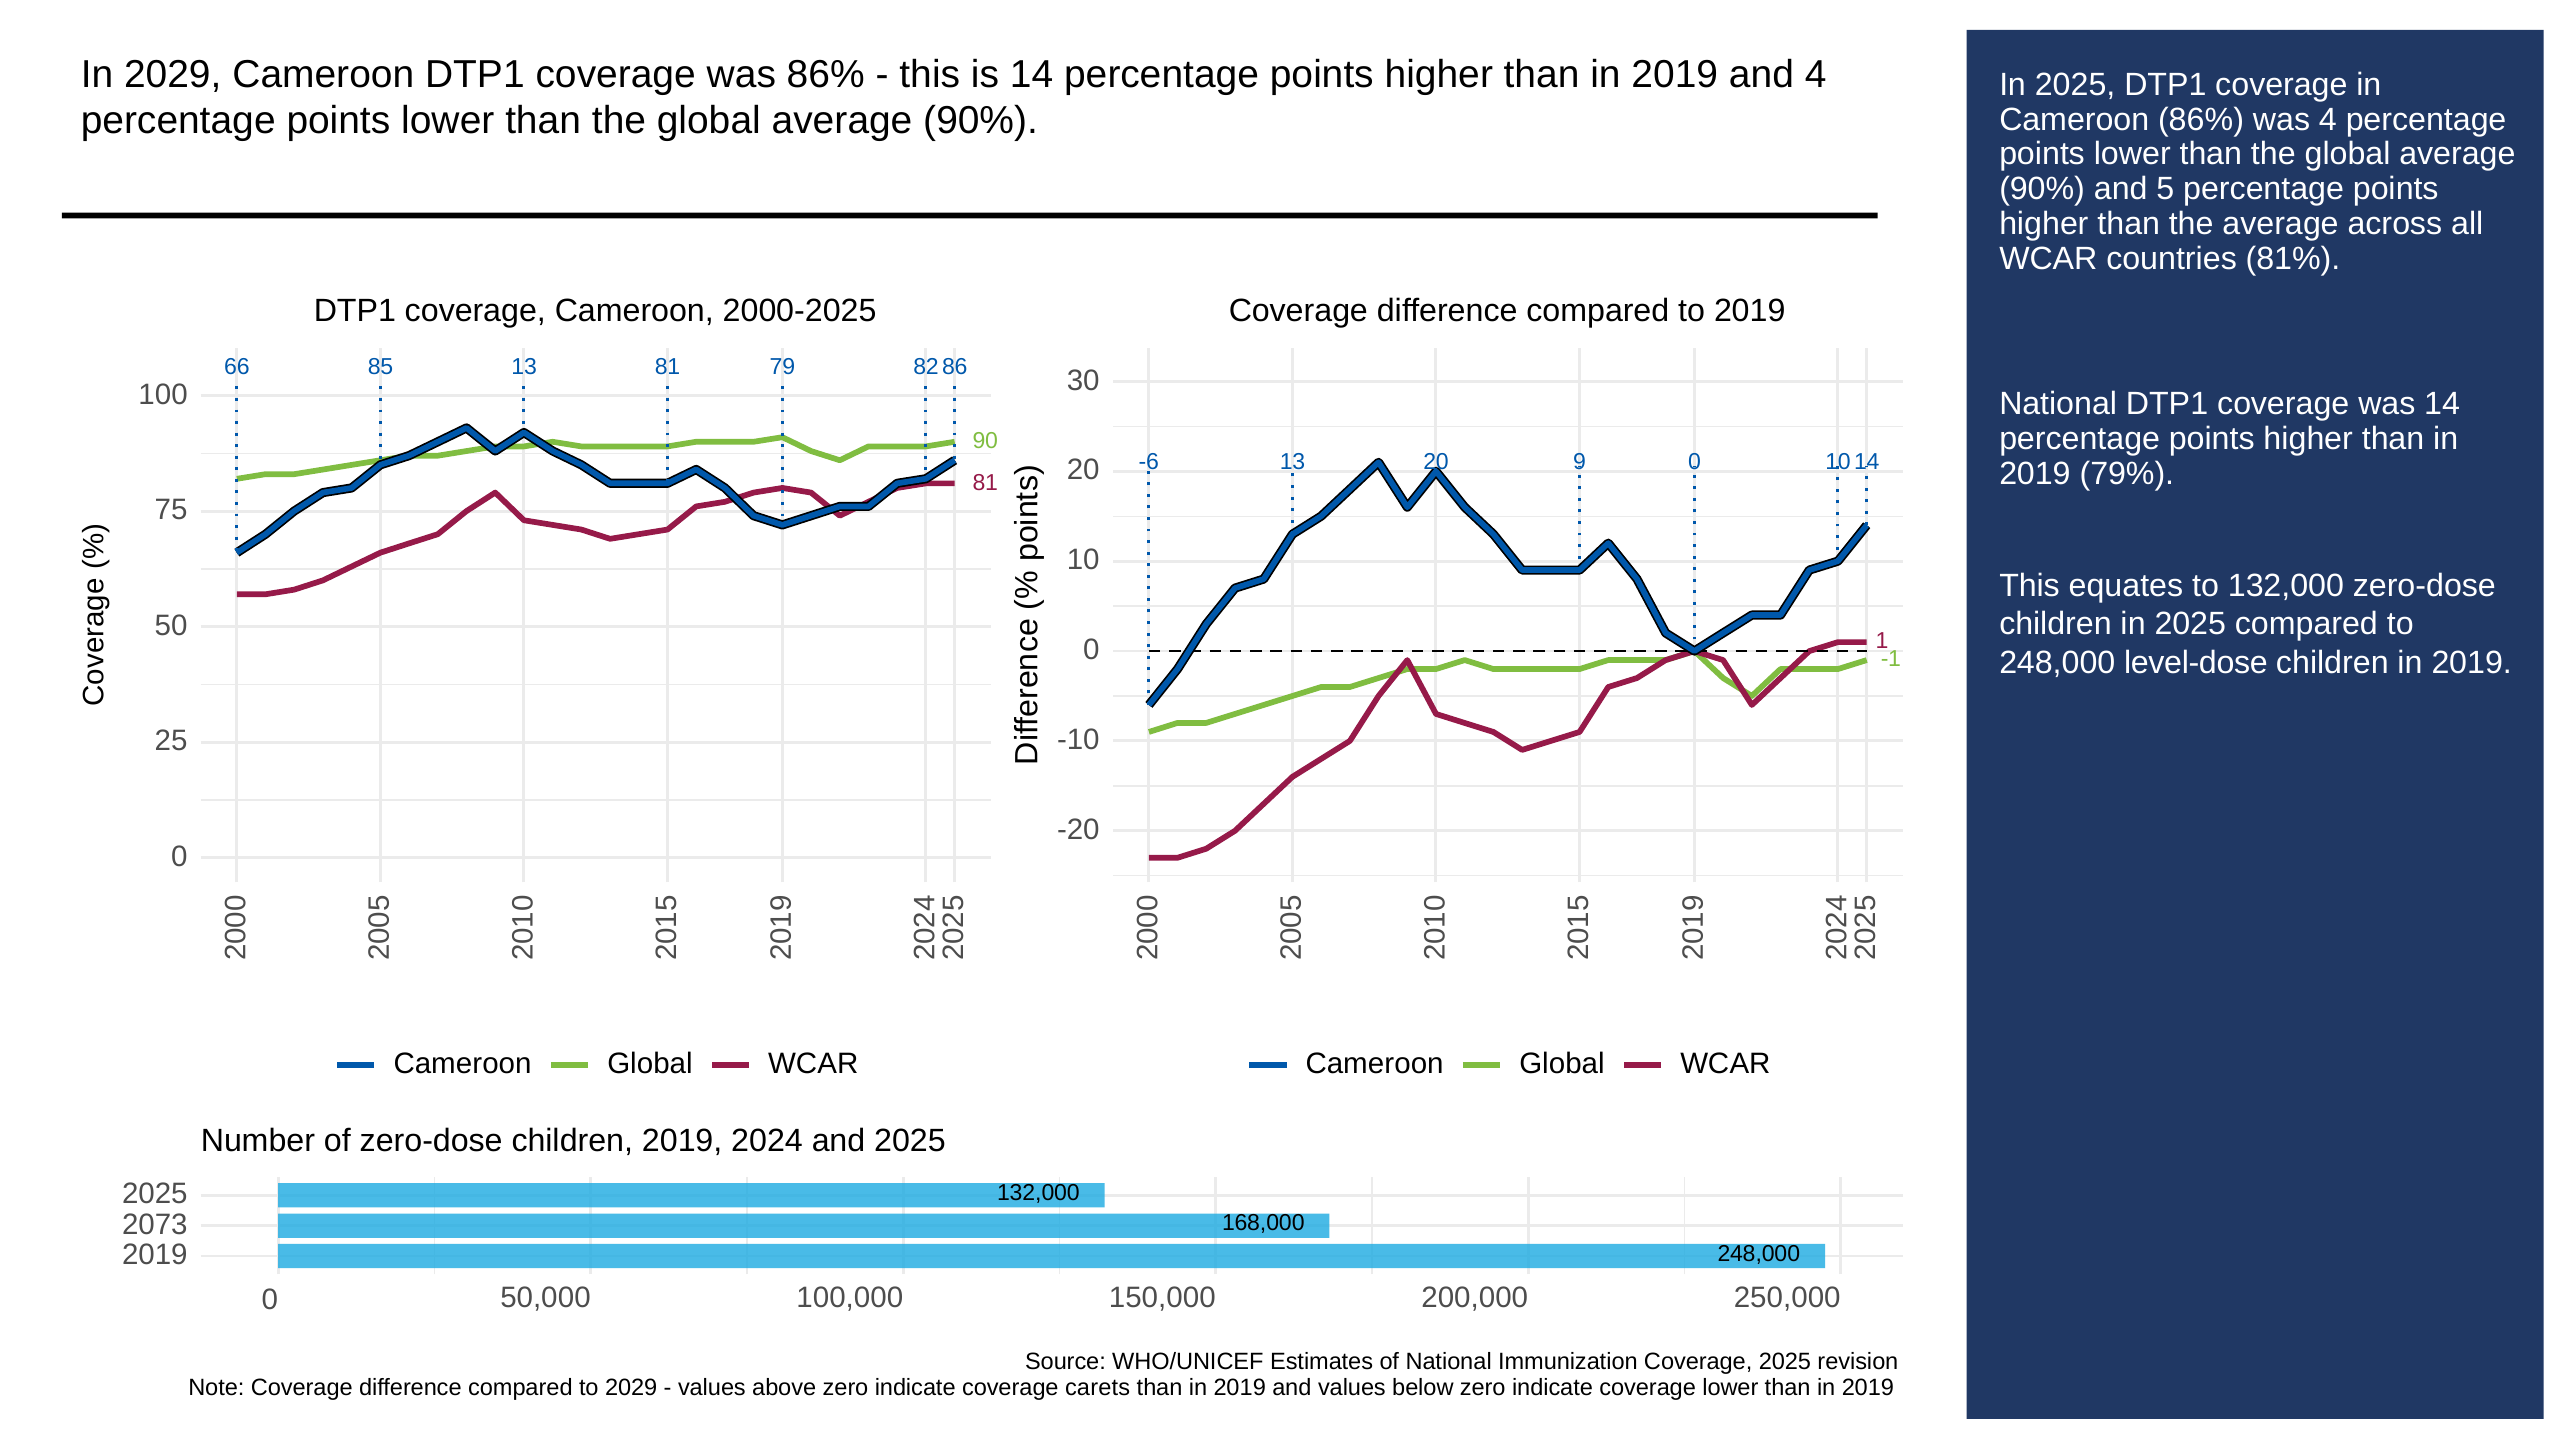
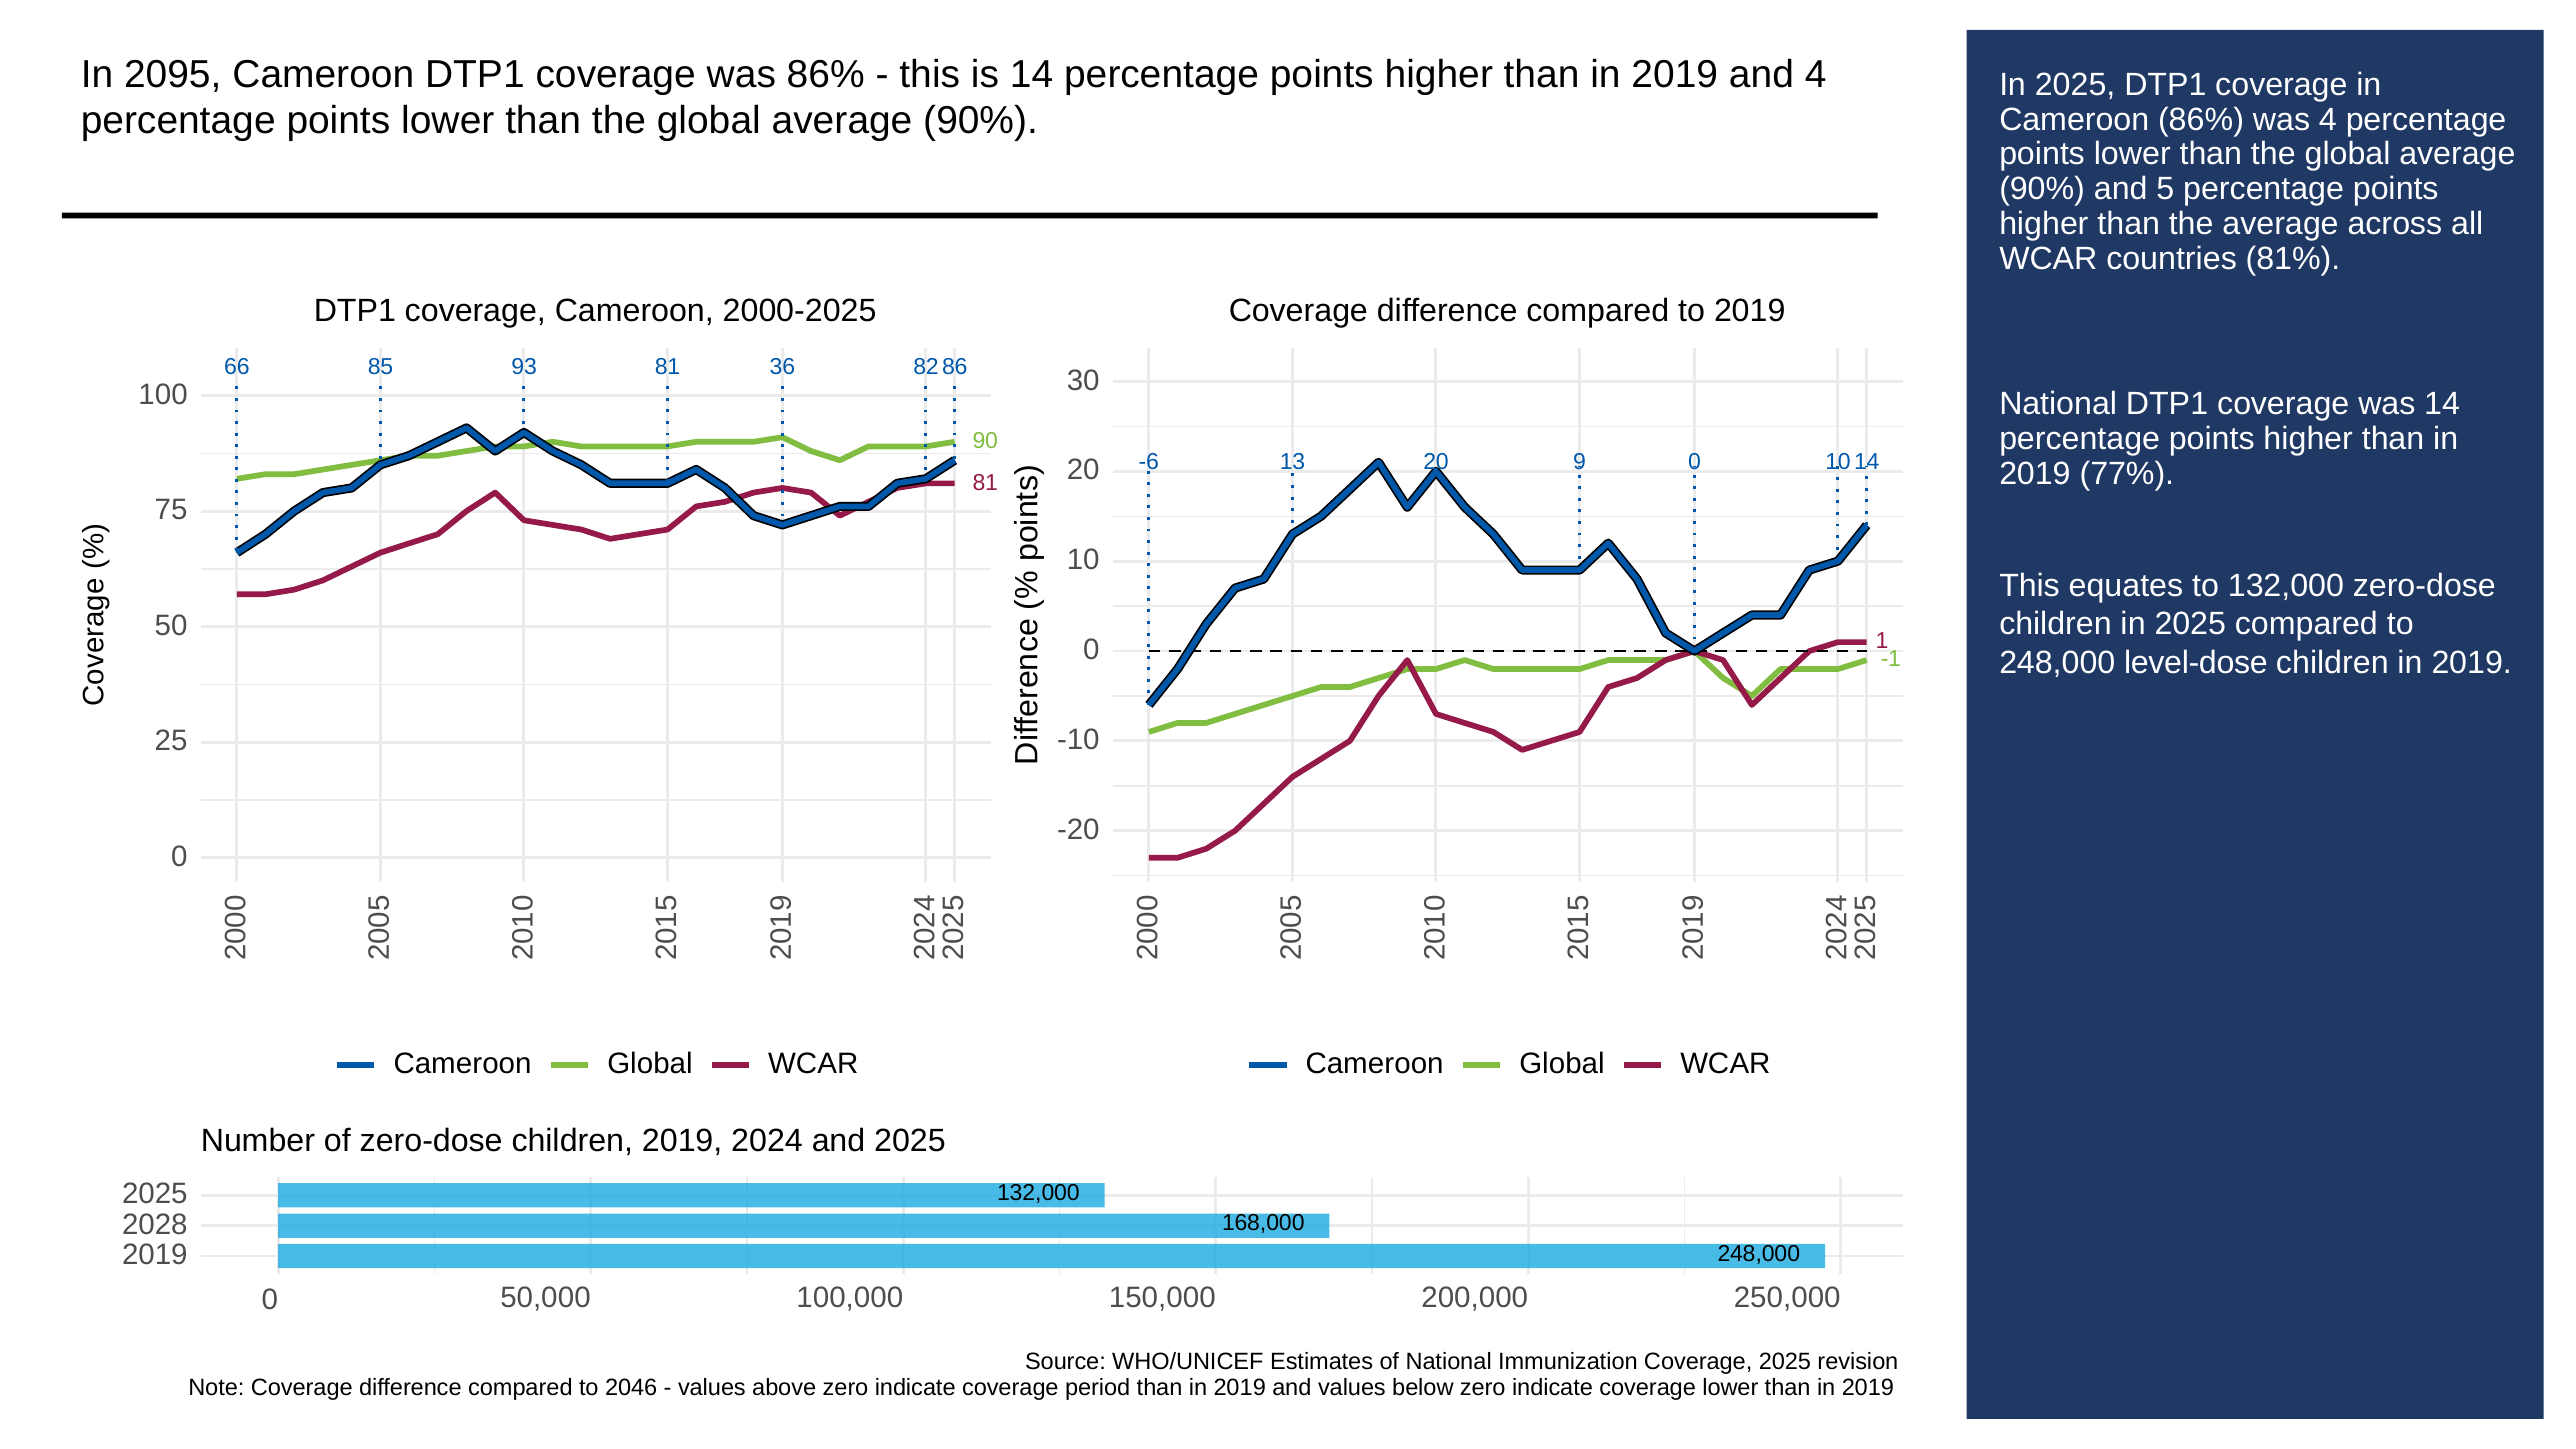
In 2029: 2029 -> 2095 (173, 74)
85 13: 13 -> 93 (524, 367)
79: 79 -> 36 (782, 367)
79%: 79% -> 77% (2127, 474)
2073: 2073 -> 2028 (155, 1225)
to 2029: 2029 -> 2046 (631, 1387)
carets: carets -> period (1098, 1387)
